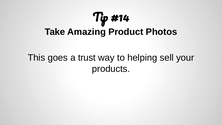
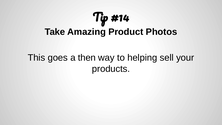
trust: trust -> then (87, 58)
